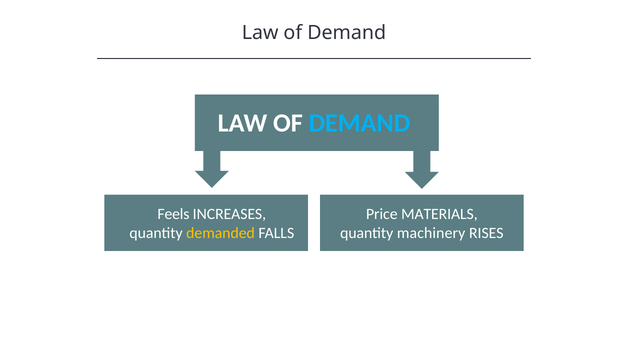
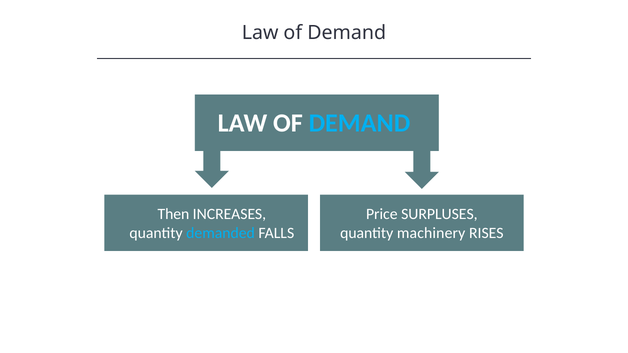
Feels: Feels -> Then (173, 214)
MATERIALS: MATERIALS -> SURPLUSES (439, 214)
demanded colour: yellow -> light blue (221, 233)
